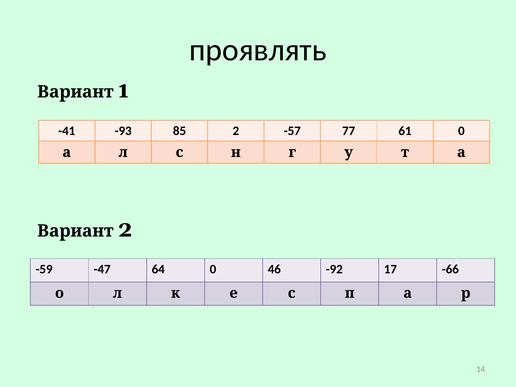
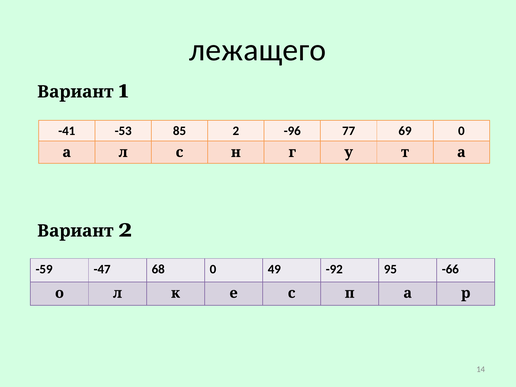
проявлять: проявлять -> лежащего (258, 50)
-93: -93 -> -53 (123, 131)
-57: -57 -> -96 (292, 131)
61: 61 -> 69 (405, 131)
64: 64 -> 68 (158, 269)
46: 46 -> 49 (274, 269)
17: 17 -> 95 (390, 269)
